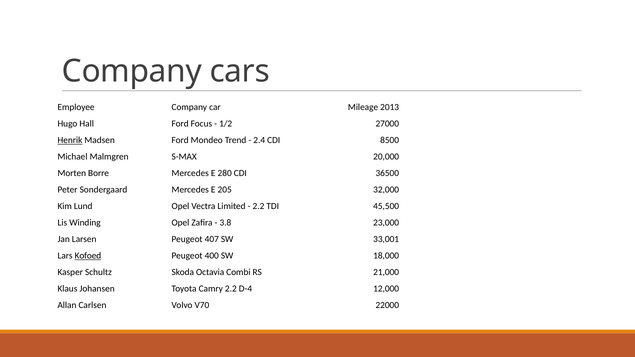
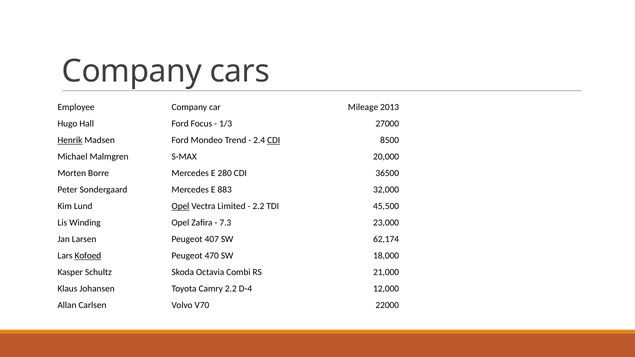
1/2: 1/2 -> 1/3 (226, 124)
CDI underline: none -> present (274, 140)
205: 205 -> 883 (225, 190)
Opel underline: none -> present (180, 206)
3.8: 3.8 -> 7.3 (225, 223)
33,001: 33,001 -> 62,174 (386, 239)
400: 400 -> 470 (212, 256)
